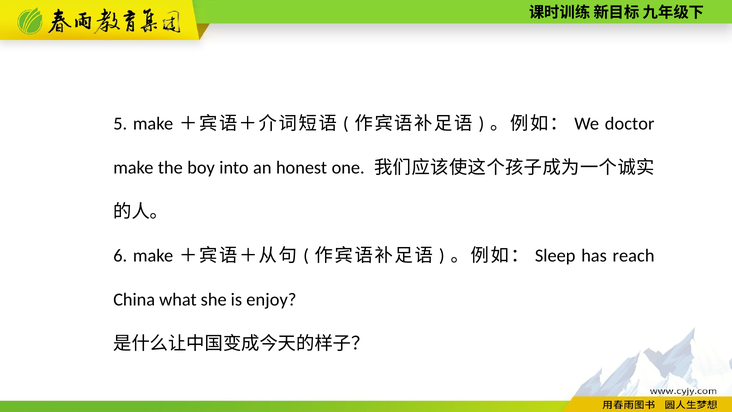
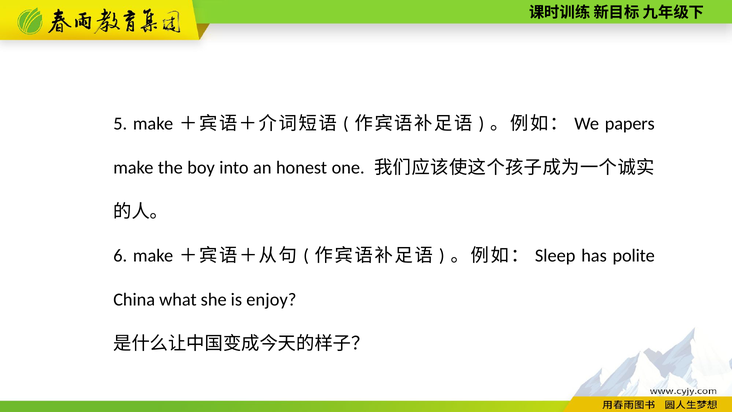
doctor: doctor -> papers (630, 124)
reach: reach -> polite (634, 256)
